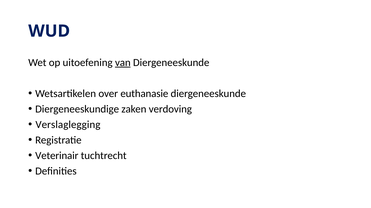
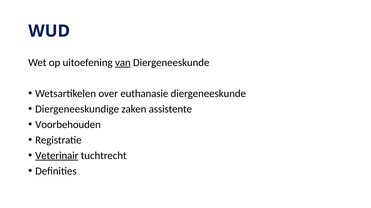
verdoving: verdoving -> assistente (170, 109)
Verslaglegging: Verslaglegging -> Voorbehouden (68, 125)
Veterinair underline: none -> present (57, 156)
